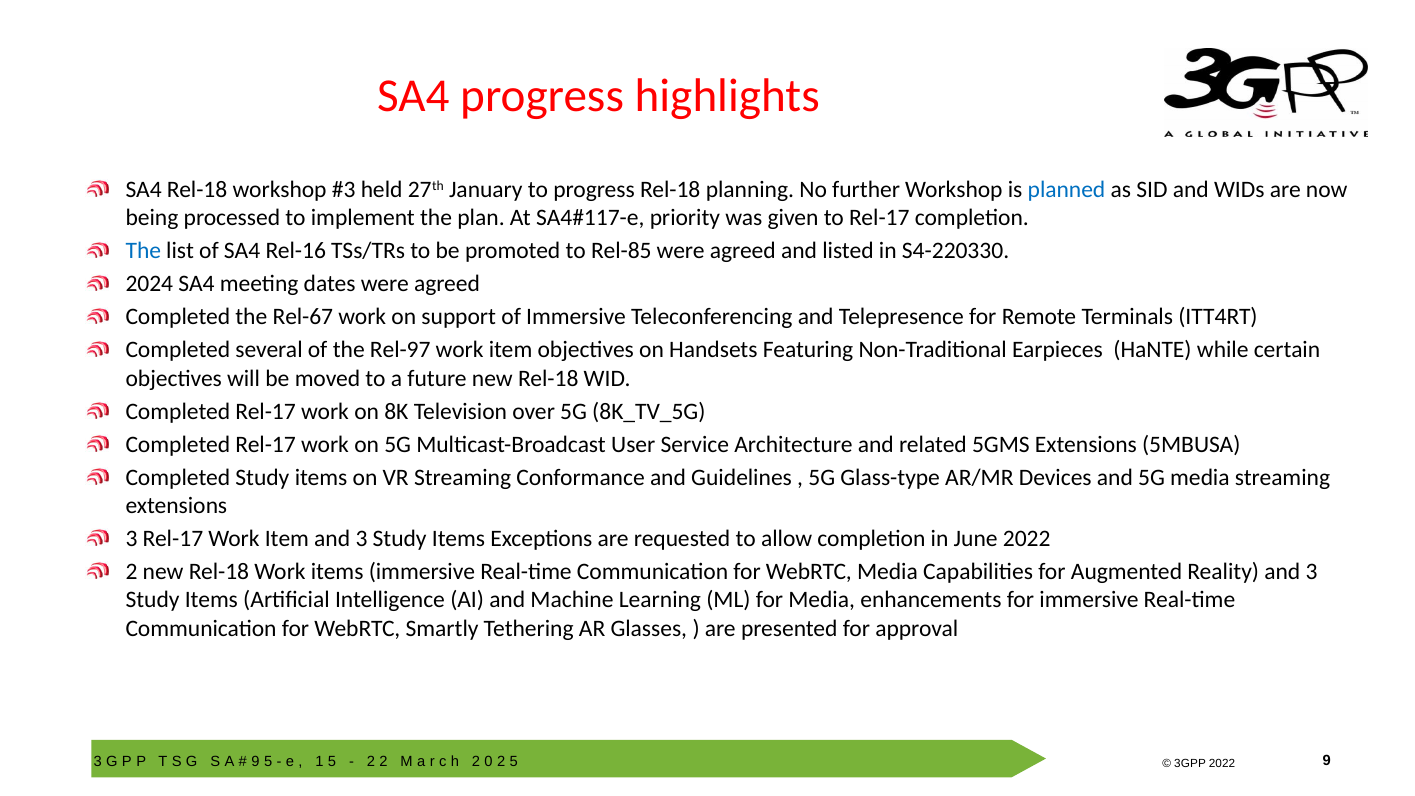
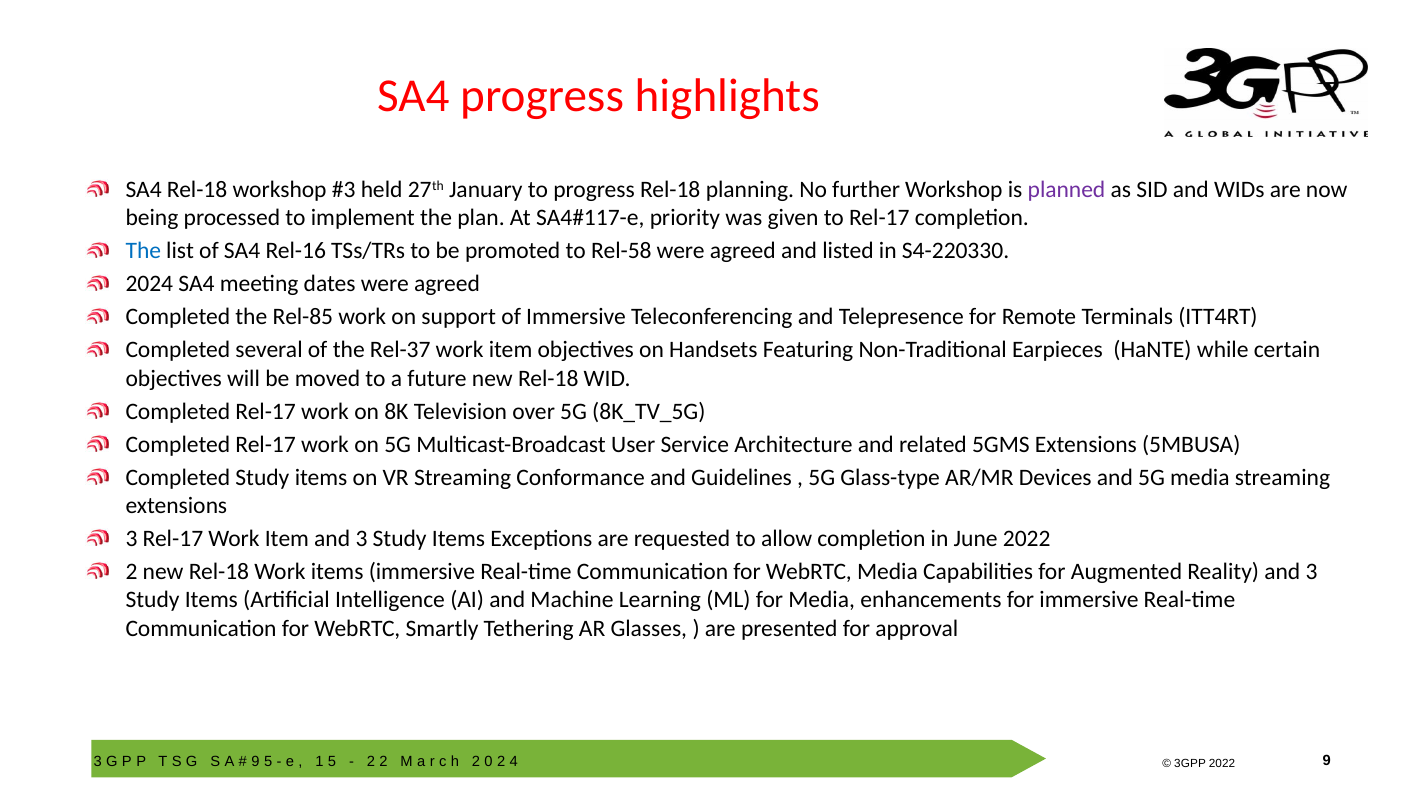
planned colour: blue -> purple (1067, 190)
Rel-85: Rel-85 -> Rel-58 (621, 251)
Rel-67: Rel-67 -> Rel-85 (303, 317)
Rel-97: Rel-97 -> Rel-37 (400, 350)
2 5: 5 -> 4 (514, 761)
